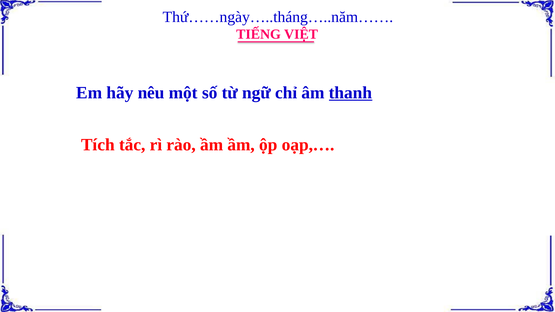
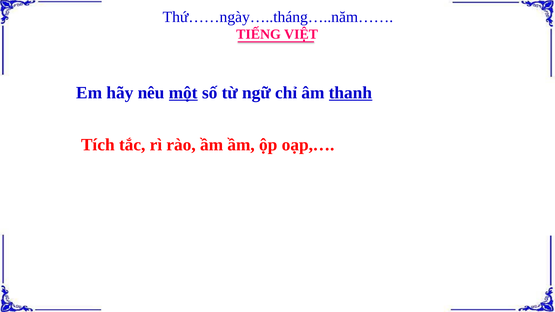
một underline: none -> present (183, 93)
